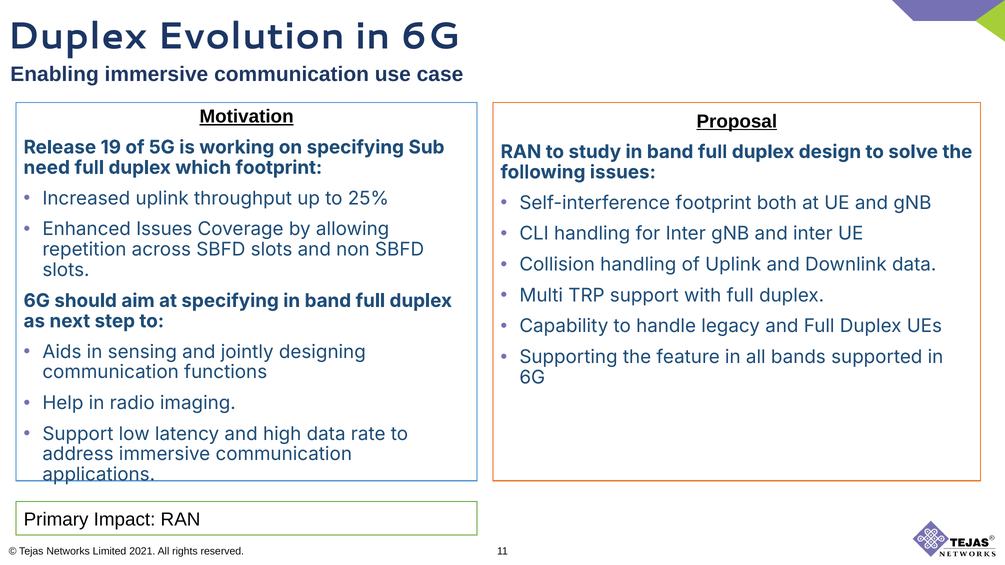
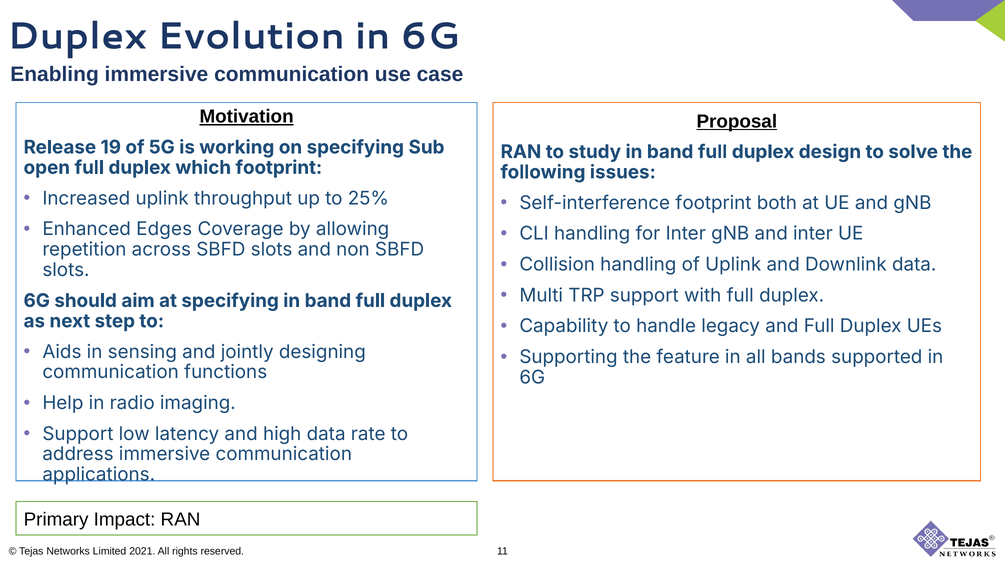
need: need -> open (47, 168)
Enhanced Issues: Issues -> Edges (164, 229)
